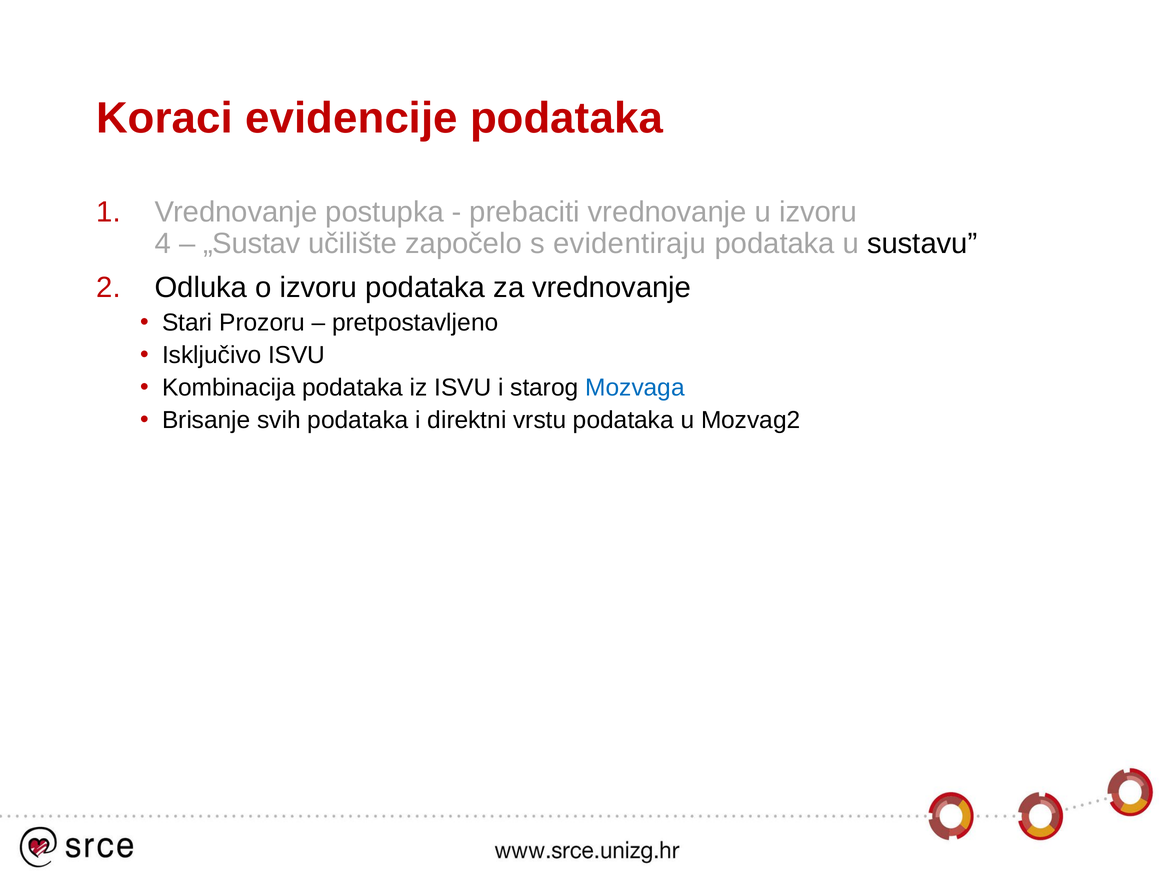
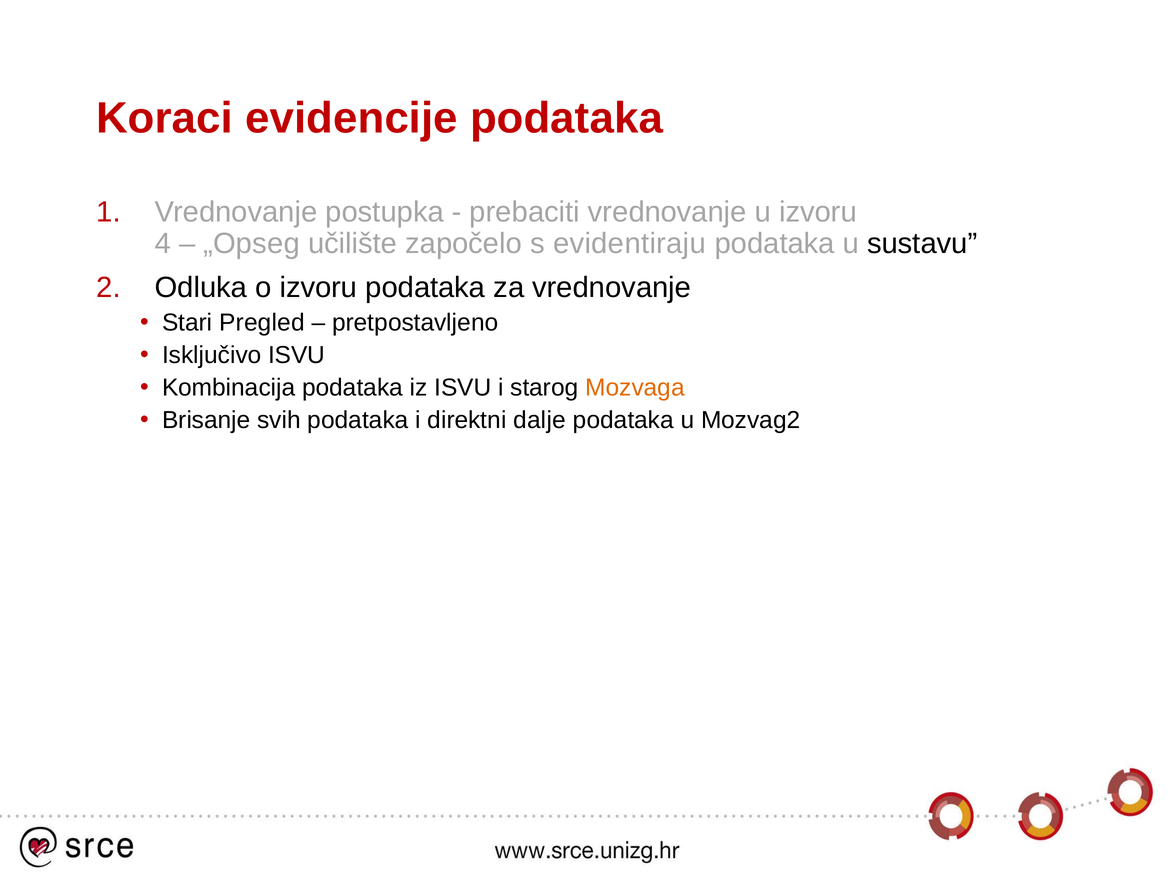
„Sustav: „Sustav -> „Opseg (252, 244)
Prozoru: Prozoru -> Pregled (262, 322)
Mozvaga colour: blue -> orange (635, 388)
vrstu: vrstu -> dalje (540, 420)
